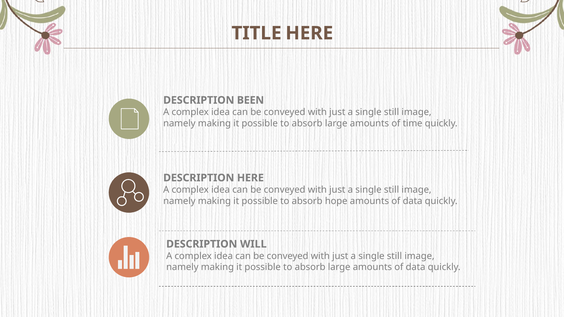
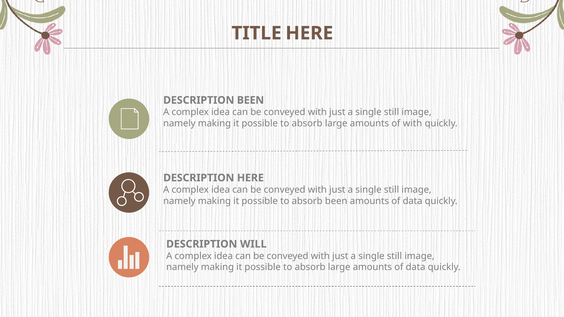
of time: time -> with (413, 123)
absorb hope: hope -> been (336, 201)
